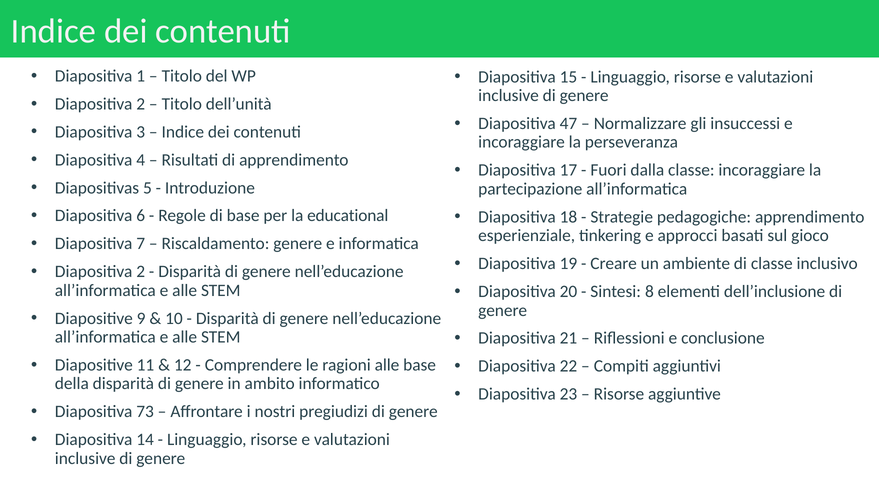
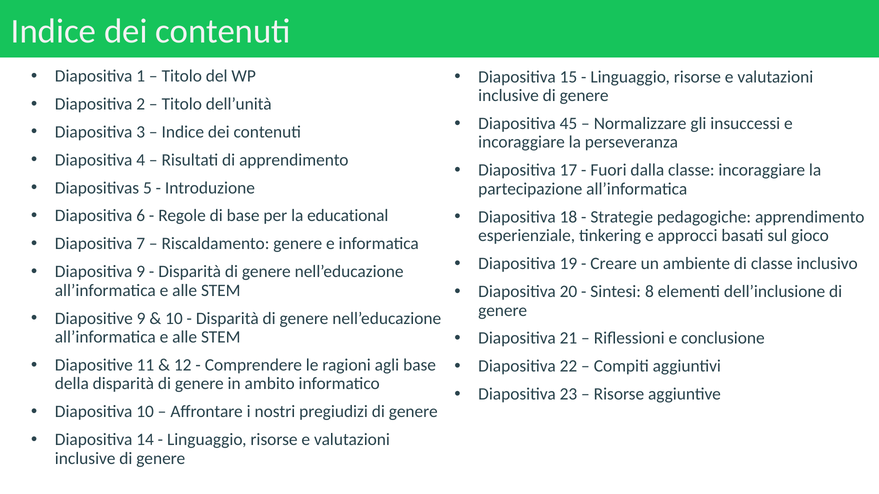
47: 47 -> 45 (568, 124)
2: 2 -> 9 (141, 272)
ragioni alle: alle -> agli (387, 365)
Diapositiva 73: 73 -> 10 (145, 412)
